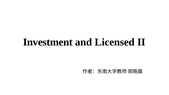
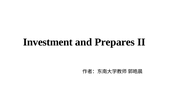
Licensed: Licensed -> Prepares (115, 42)
